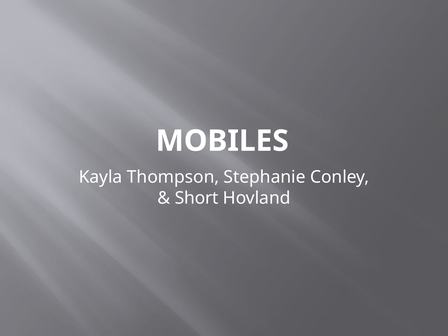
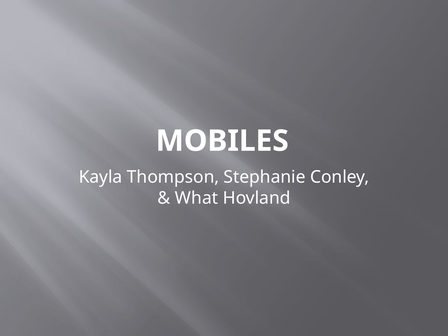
Short: Short -> What (196, 198)
